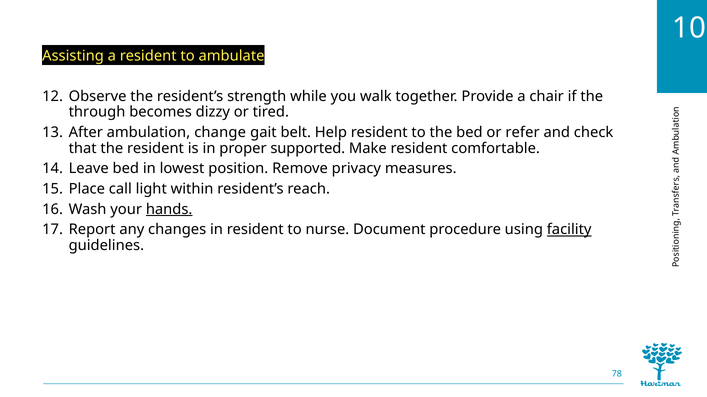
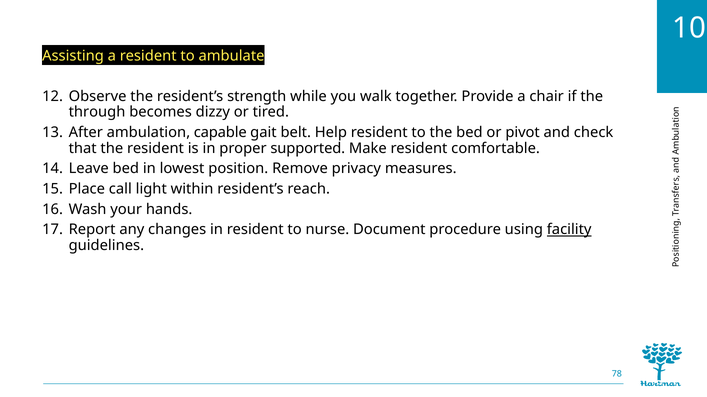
change: change -> capable (220, 133)
refer: refer -> pivot (523, 133)
hands underline: present -> none (169, 210)
